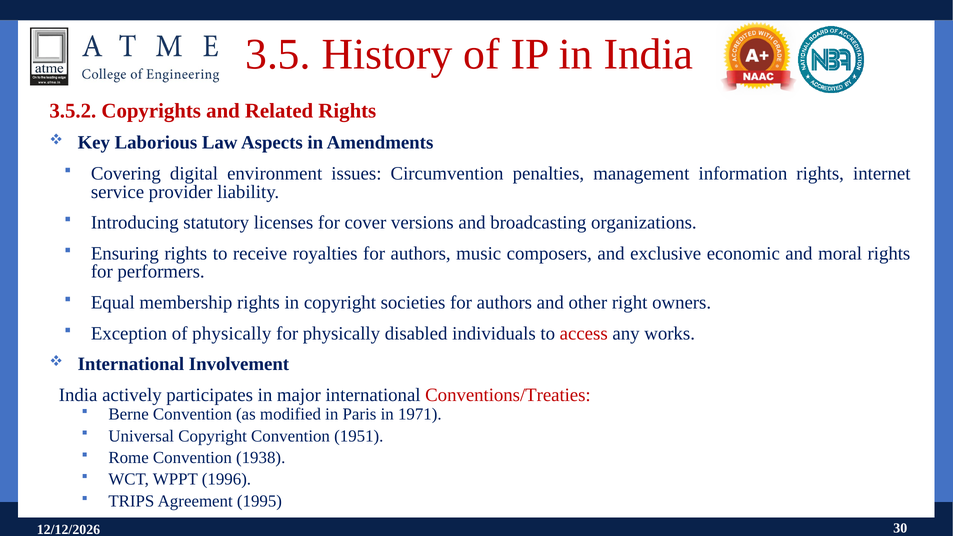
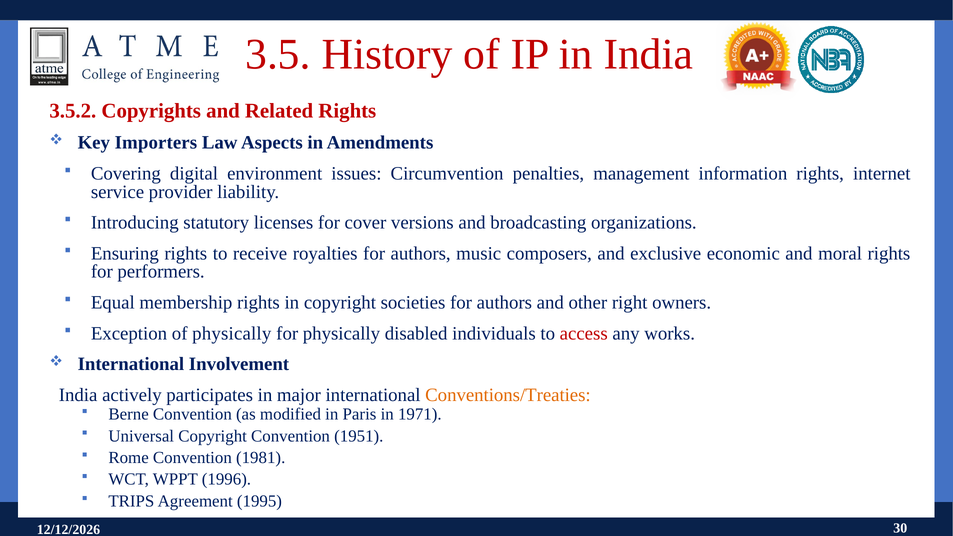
Laborious: Laborious -> Importers (156, 143)
Conventions/Treaties colour: red -> orange (508, 395)
1938: 1938 -> 1981 (261, 458)
